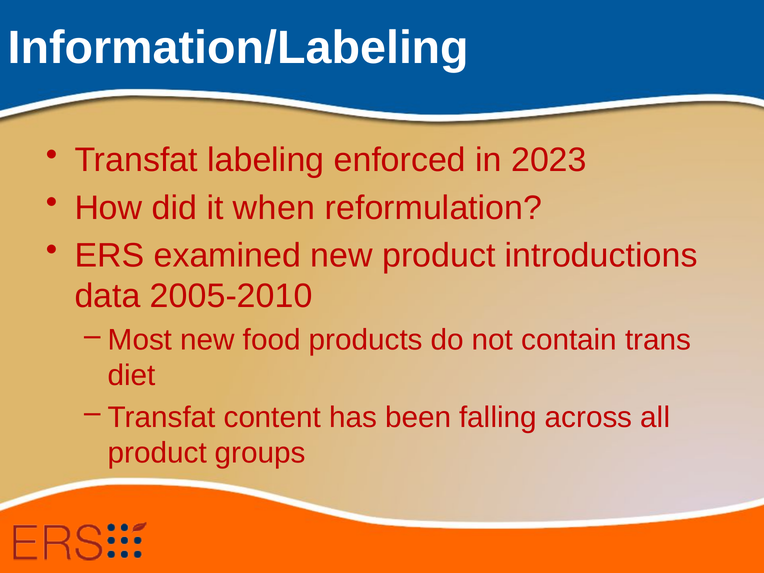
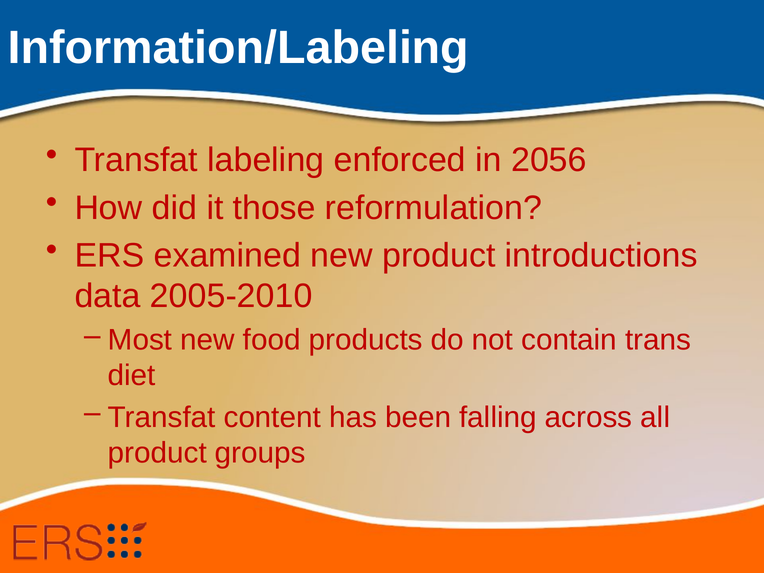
2023: 2023 -> 2056 (549, 160)
when: when -> those (274, 208)
